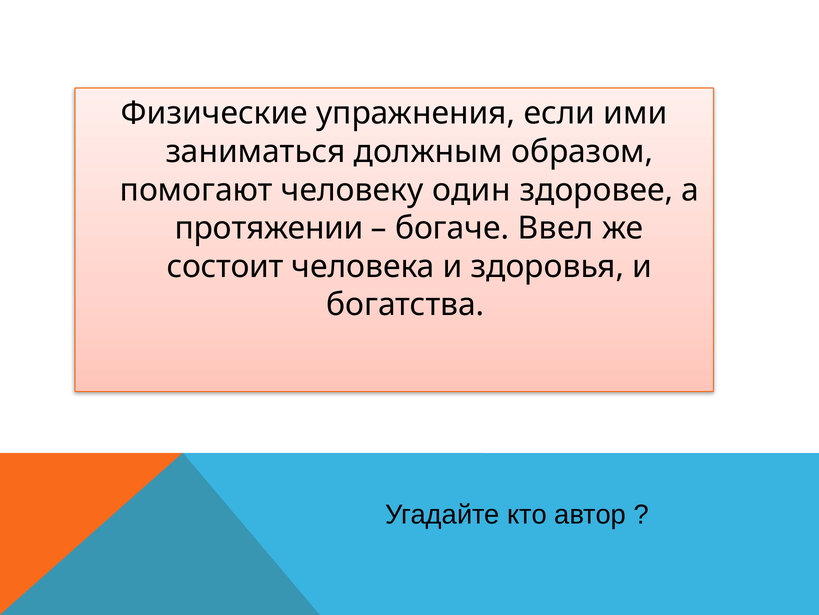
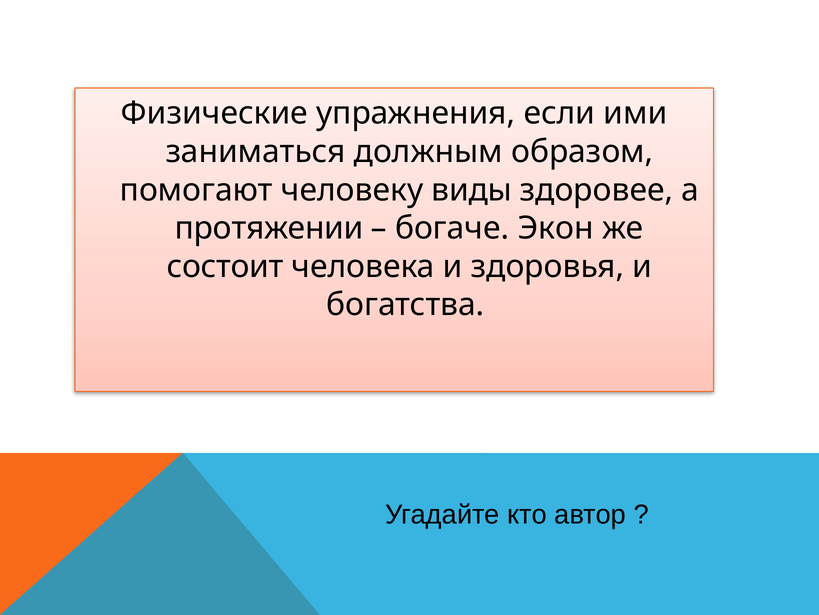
один: один -> виды (472, 190)
Ввел: Ввел -> Экон (556, 228)
